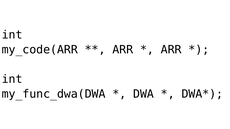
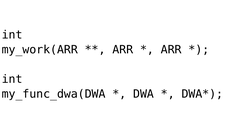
my_code(ARR: my_code(ARR -> my_work(ARR (40, 50)
